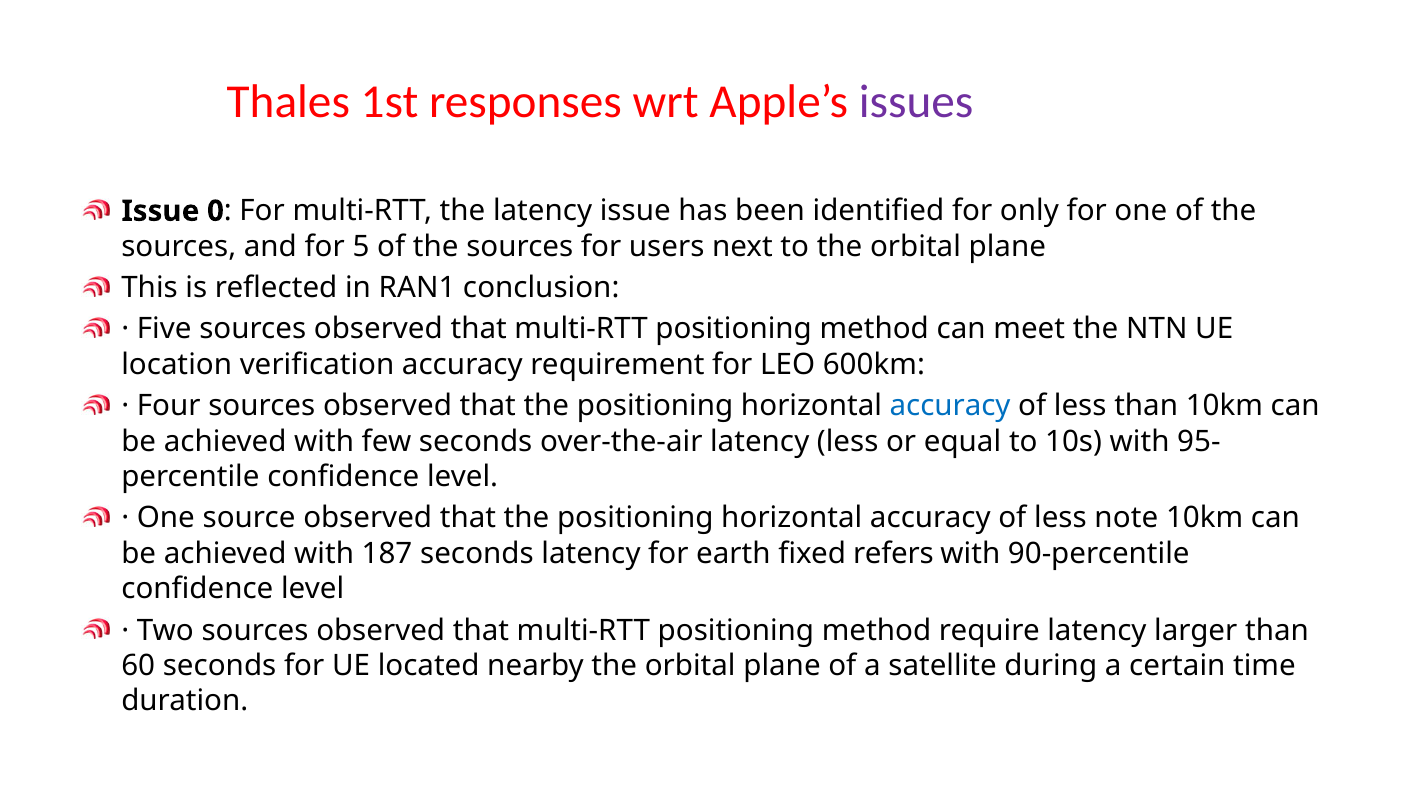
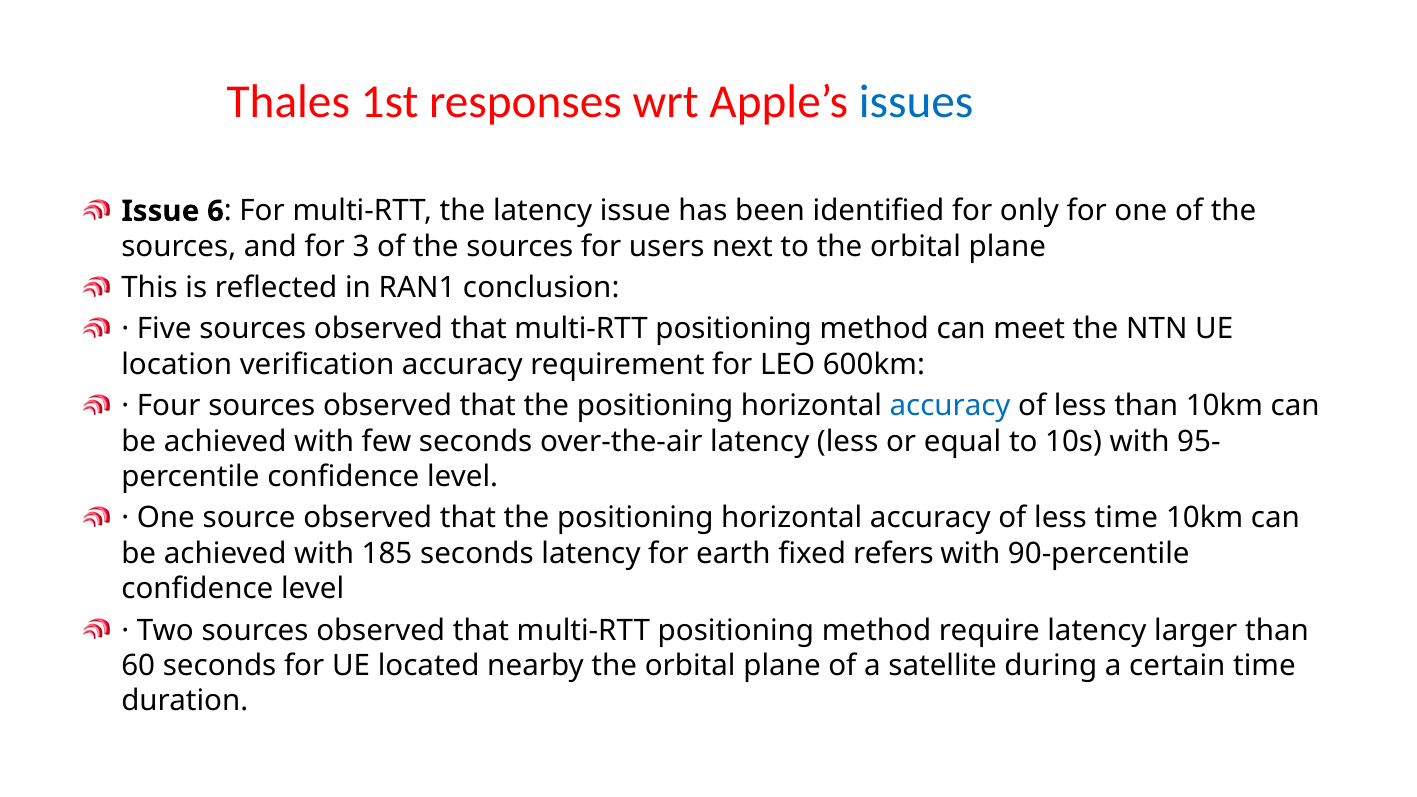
issues colour: purple -> blue (916, 102)
0: 0 -> 6 (215, 211)
5: 5 -> 3 (361, 247)
less note: note -> time (1126, 518)
187: 187 -> 185 (387, 554)
